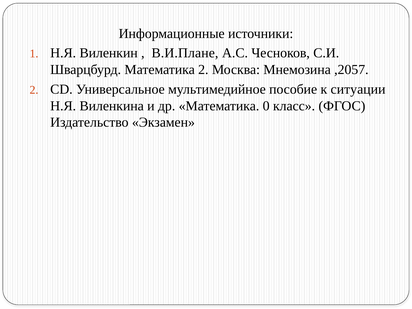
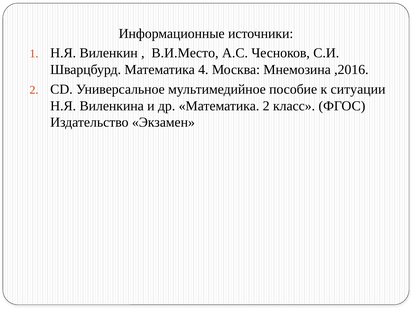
В.И.Плане: В.И.Плане -> В.И.Место (185, 53)
Математика 2: 2 -> 4 (203, 70)
,2057: ,2057 -> ,2016 (351, 70)
Математика 0: 0 -> 2 (266, 106)
